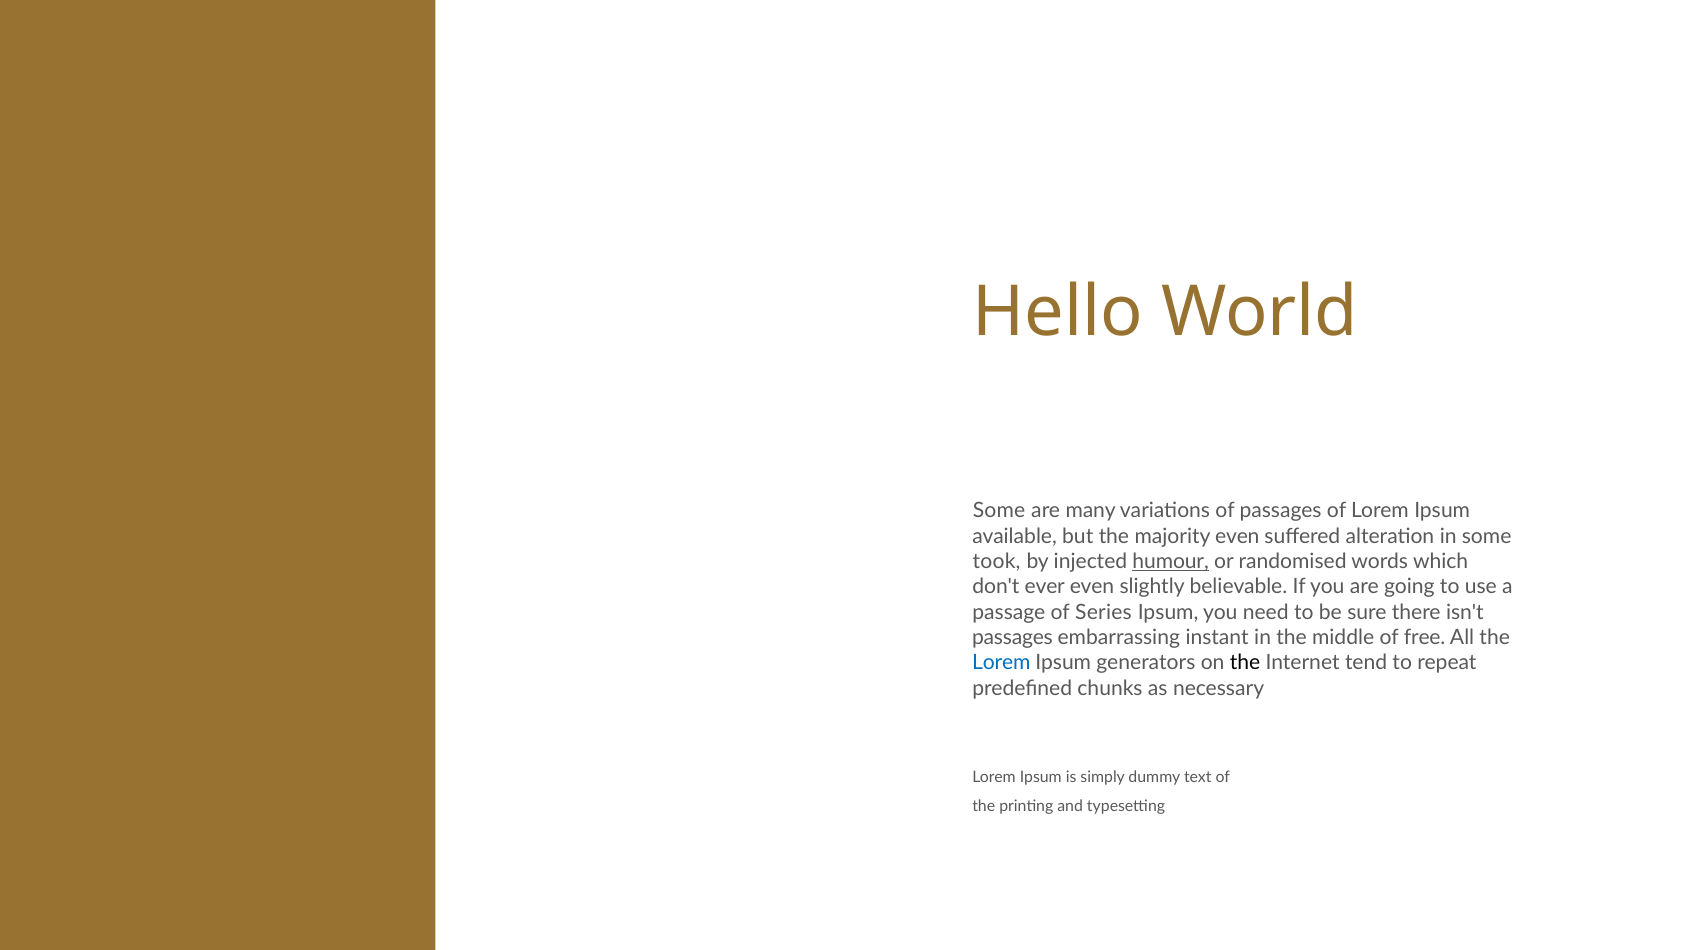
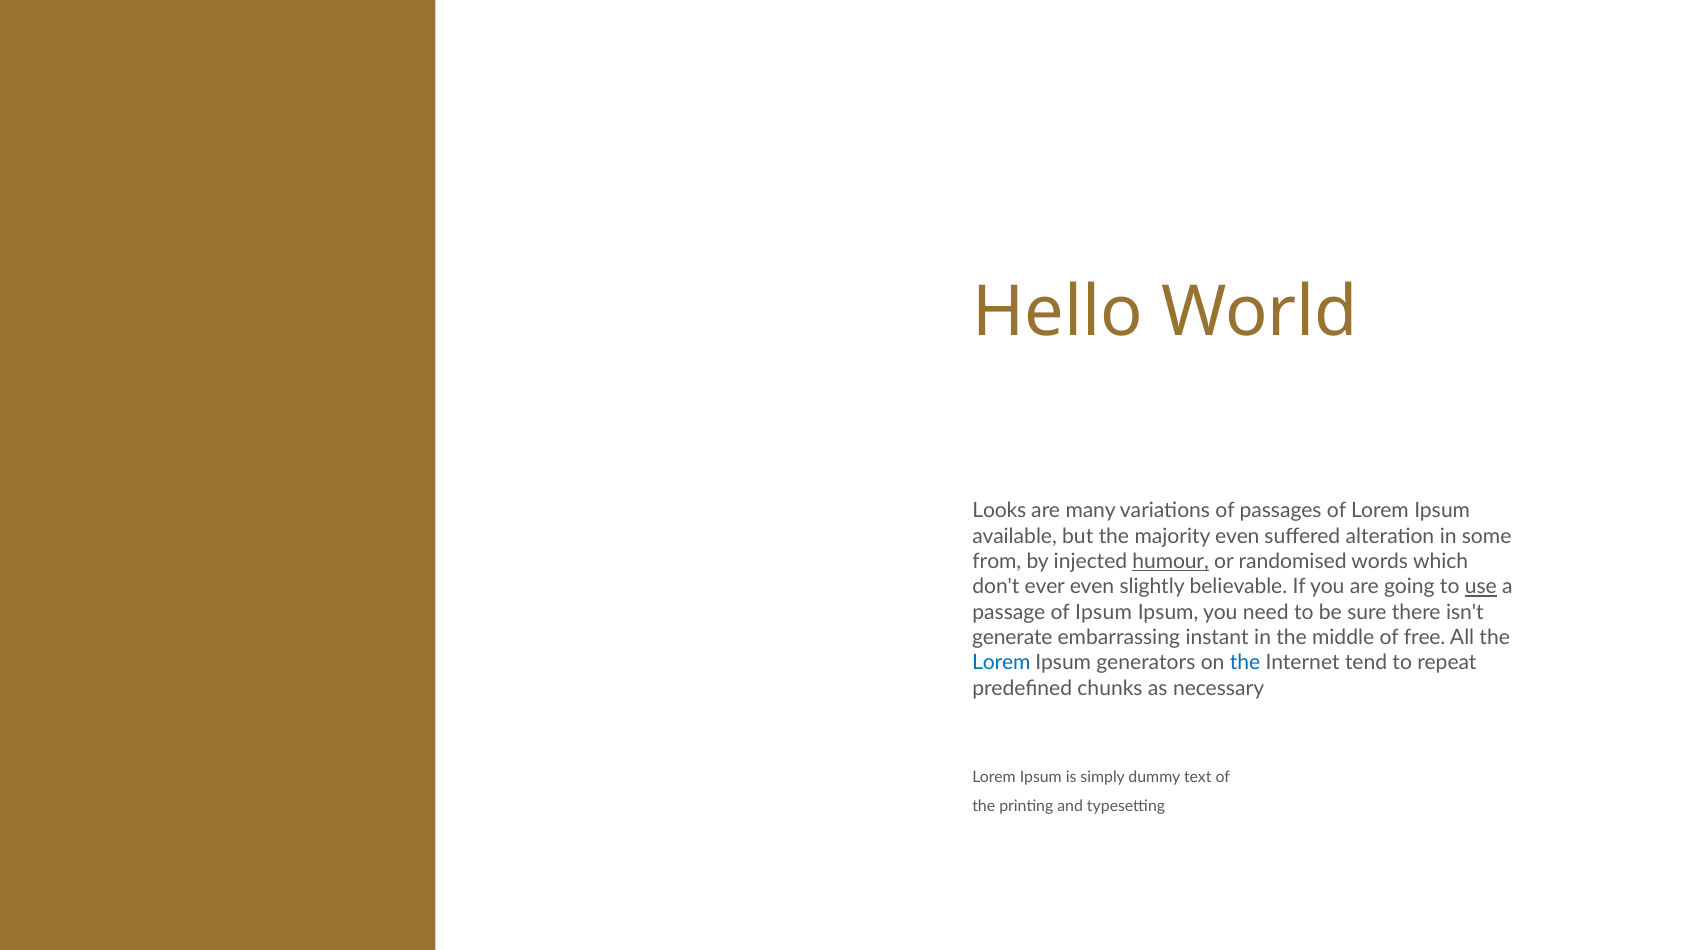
Some: Some -> Looks (999, 511)
took: took -> from (997, 562)
use underline: none -> present (1481, 587)
of Series: Series -> Ipsum (1103, 612)
passages: passages -> generate (1012, 638)
the colour: black -> blue (1245, 663)
